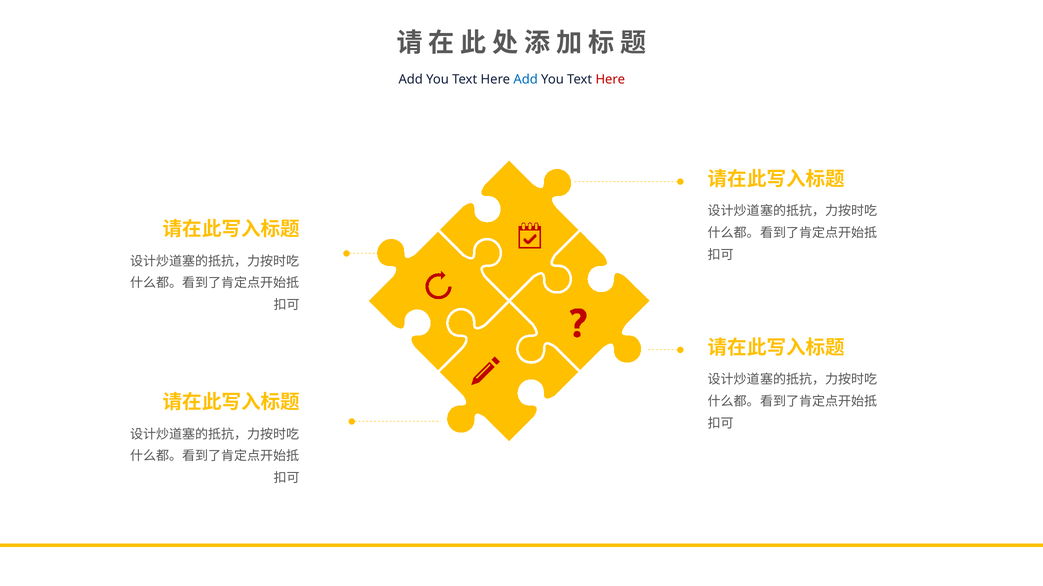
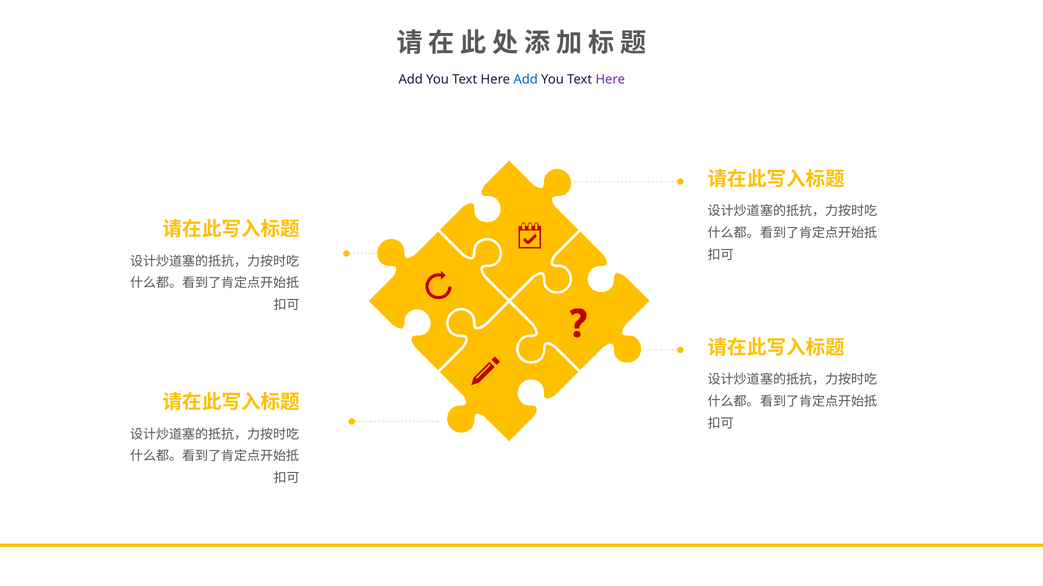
Here colour: red -> purple (610, 80)
